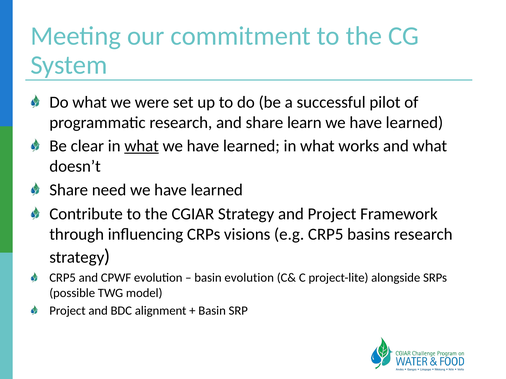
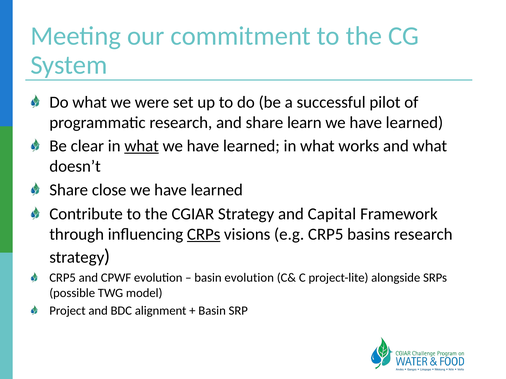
need: need -> close (109, 190)
and Project: Project -> Capital (332, 214)
CRPs underline: none -> present (204, 235)
